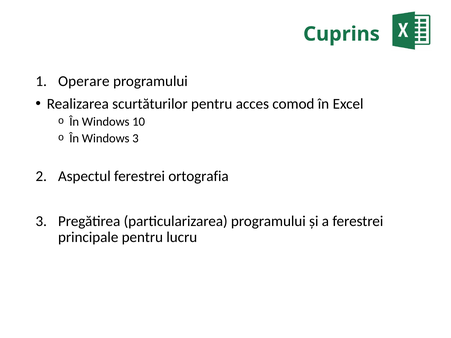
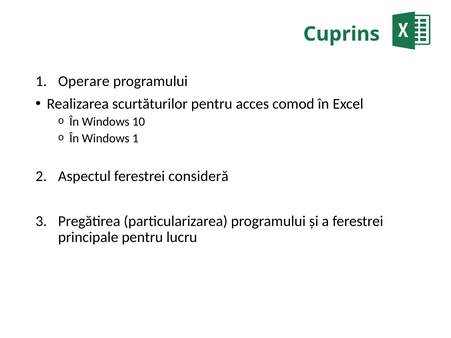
Windows 3: 3 -> 1 (135, 139)
ortografia: ortografia -> consideră (198, 176)
